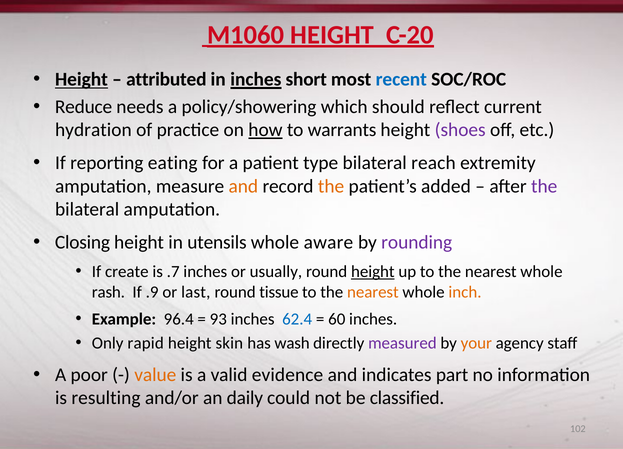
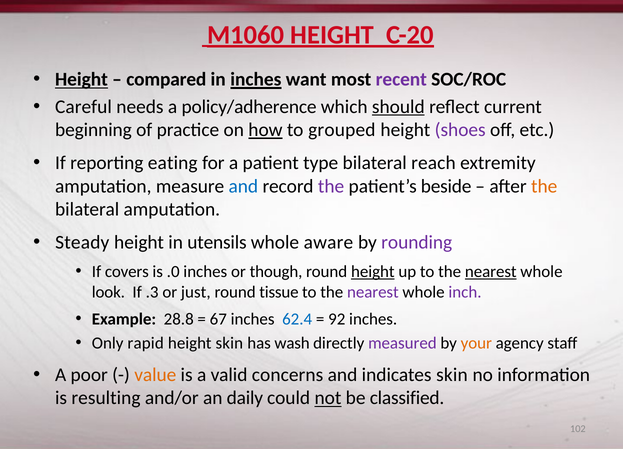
attributed: attributed -> compared (166, 80)
short: short -> want (306, 80)
recent colour: blue -> purple (401, 80)
Reduce: Reduce -> Careful (83, 107)
policy/showering: policy/showering -> policy/adherence (249, 107)
should underline: none -> present (398, 107)
hydration: hydration -> beginning (93, 130)
warrants: warrants -> grouped (342, 130)
and colour: orange -> blue (243, 186)
the colour: orange -> purple (331, 186)
added: added -> beside (446, 186)
the colour: purple -> orange (544, 186)
Closing: Closing -> Steady (82, 242)
create: create -> covers (127, 272)
.7: .7 -> .0 (173, 272)
usually: usually -> though (276, 272)
nearest underline: none -> present (491, 272)
rash: rash -> look (108, 292)
.9: .9 -> .3 (152, 292)
last: last -> just (196, 292)
nearest colour: orange -> purple (373, 292)
inch colour: orange -> purple (465, 292)
96.4: 96.4 -> 28.8 (179, 319)
93: 93 -> 67 (218, 319)
60: 60 -> 92 (337, 319)
evidence: evidence -> concerns (288, 375)
indicates part: part -> skin (452, 375)
not underline: none -> present (328, 398)
